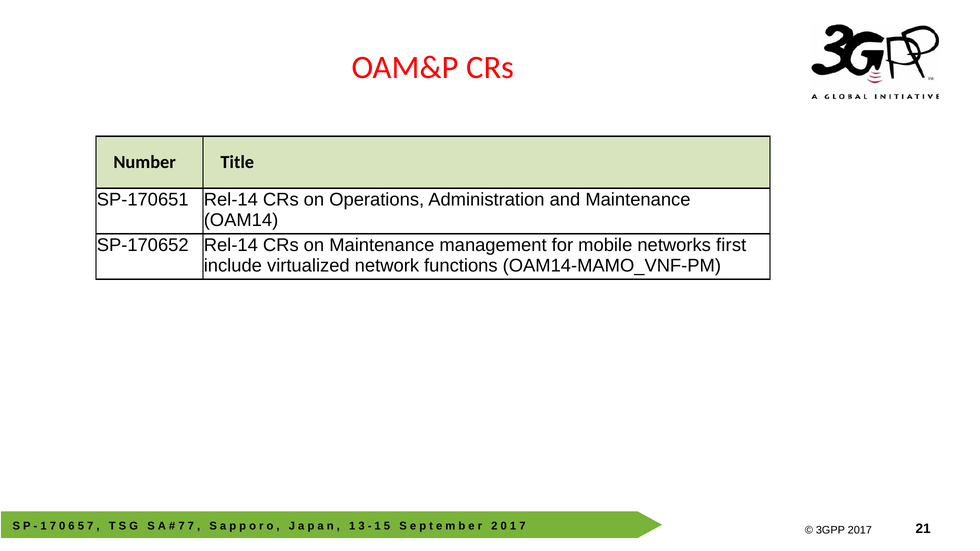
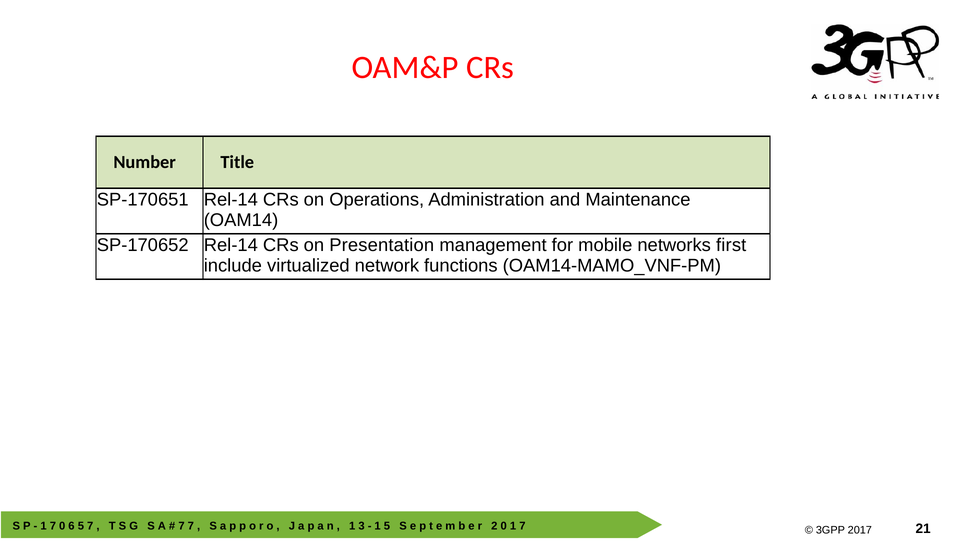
on Maintenance: Maintenance -> Presentation (382, 245)
